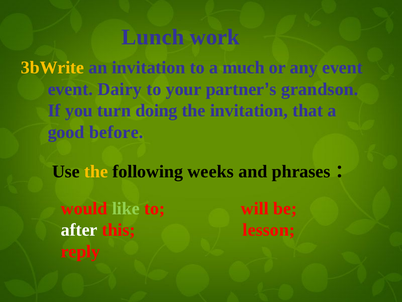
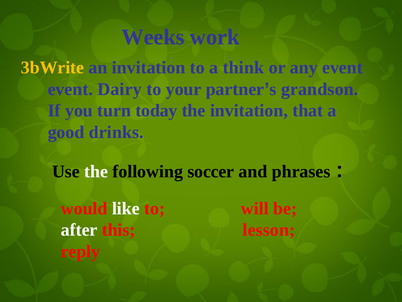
Lunch: Lunch -> Weeks (153, 37)
much: much -> think (243, 68)
doing: doing -> today (156, 111)
before: before -> drinks (116, 132)
the colour: yellow -> white (96, 171)
weeks: weeks -> soccer (211, 171)
like colour: light green -> white (126, 208)
